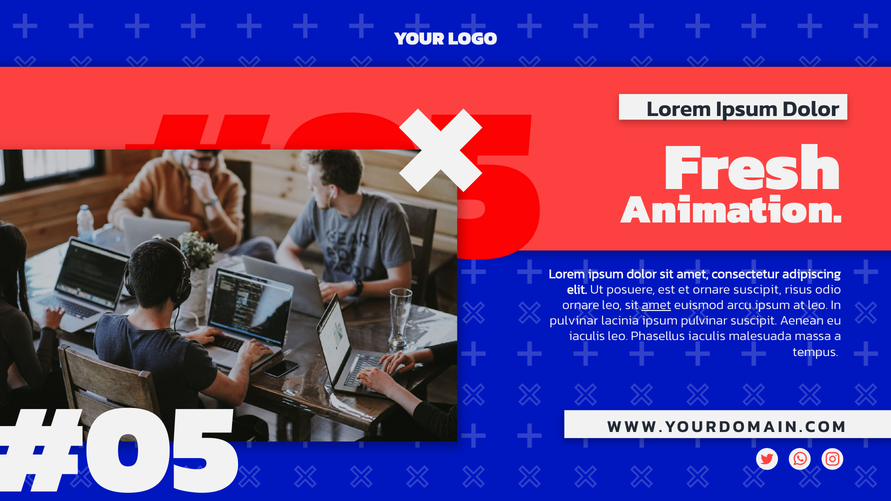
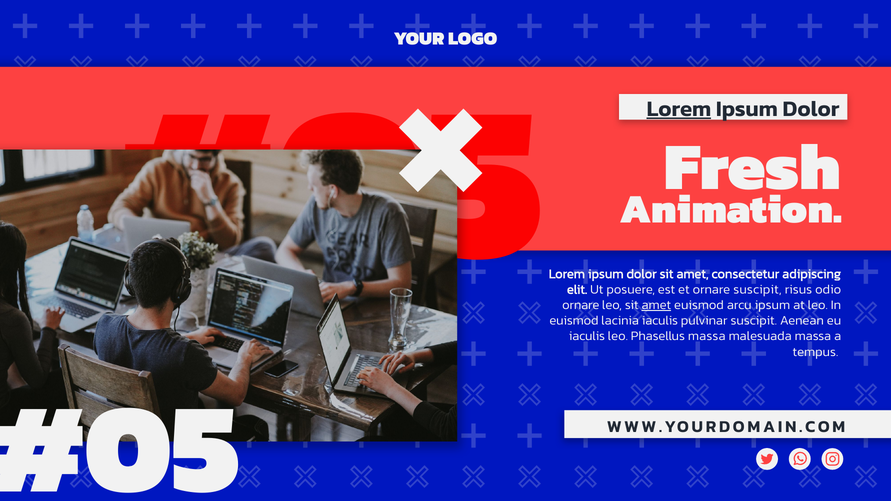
Lorem underline: none -> present (679, 109)
pulvinar: pulvinar -> euismod (574, 321)
lacinia ipsum: ipsum -> iaculis (660, 321)
Phasellus iaculis: iaculis -> massa (707, 336)
